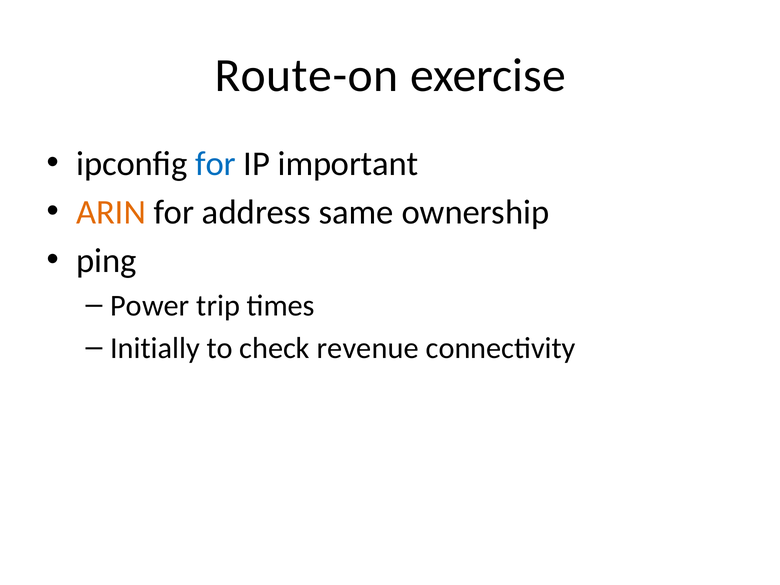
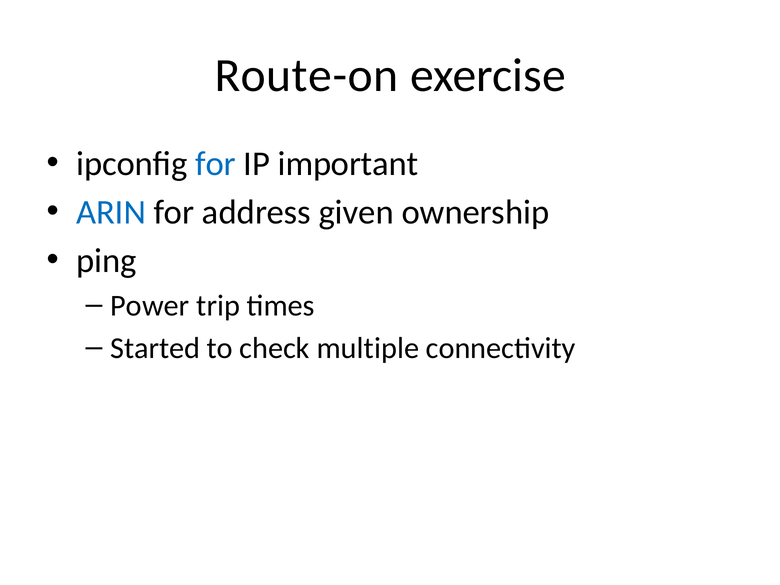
ARIN colour: orange -> blue (111, 212)
same: same -> given (356, 212)
Initially: Initially -> Started (155, 348)
revenue: revenue -> multiple (368, 348)
